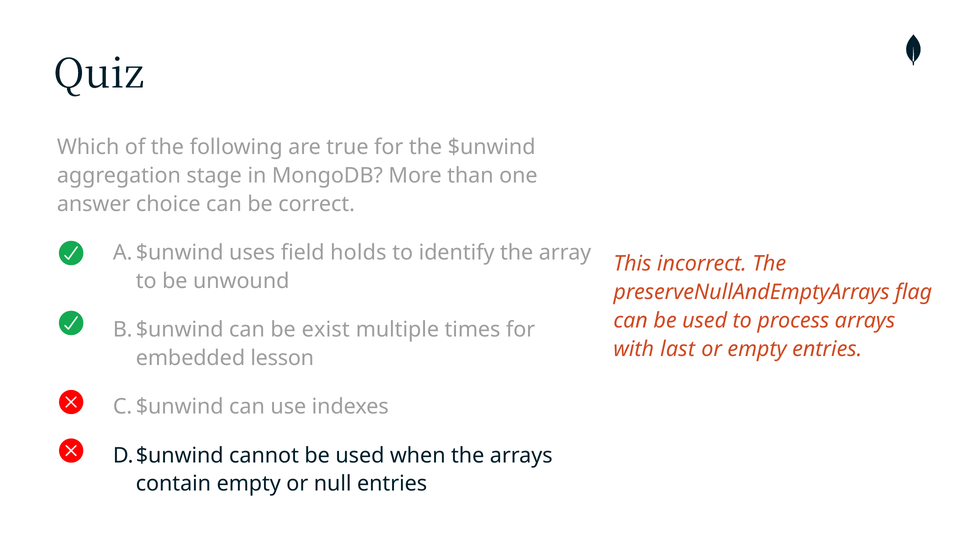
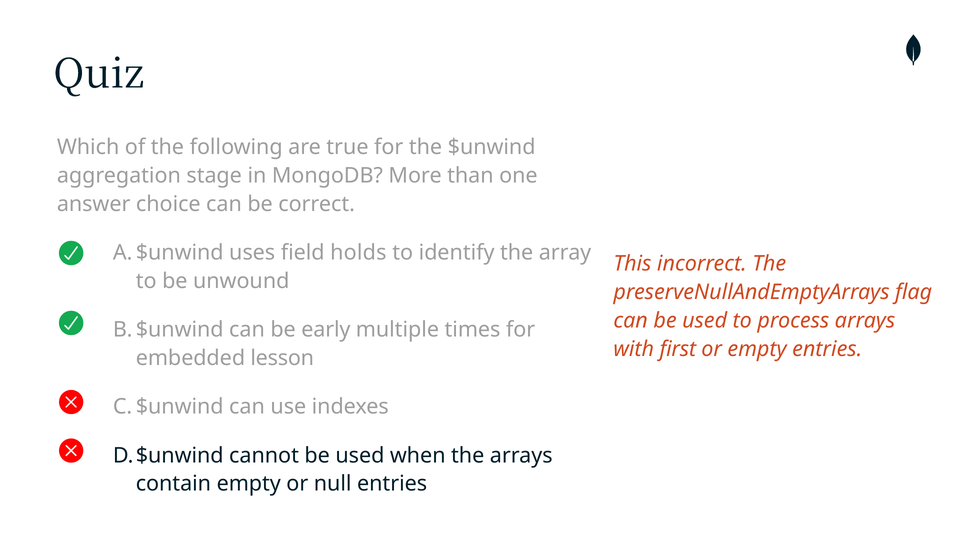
exist: exist -> early (326, 330)
last: last -> first (678, 349)
